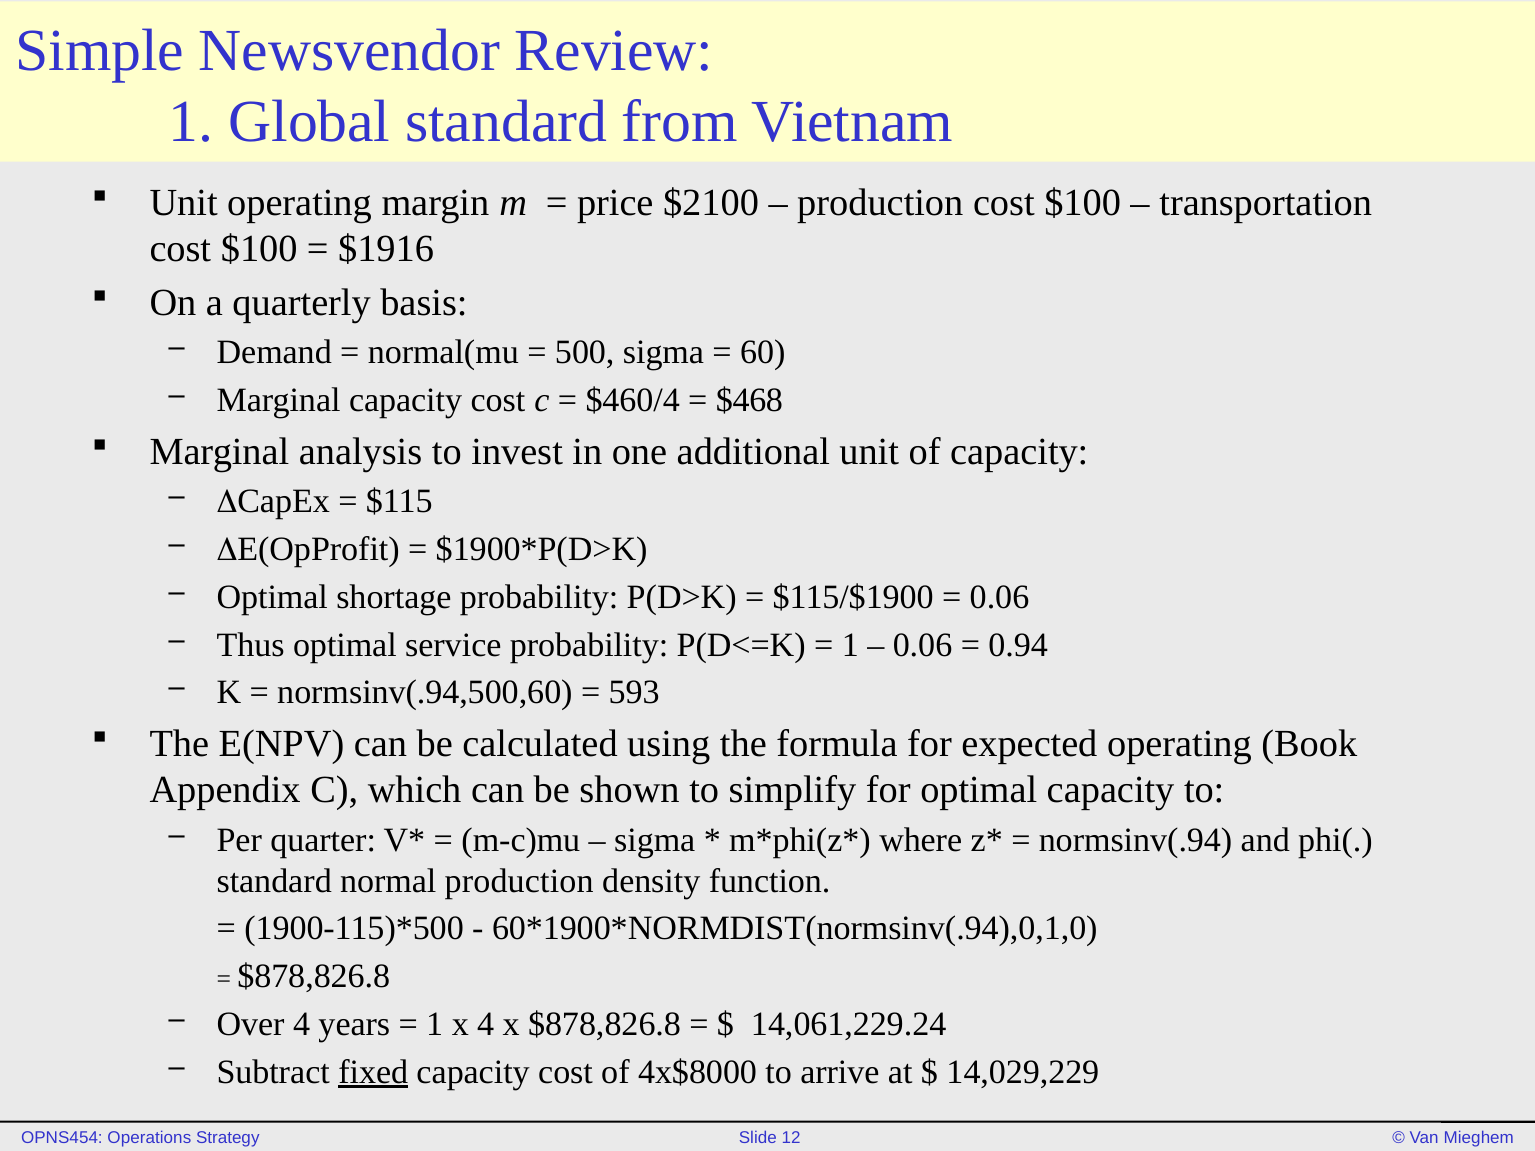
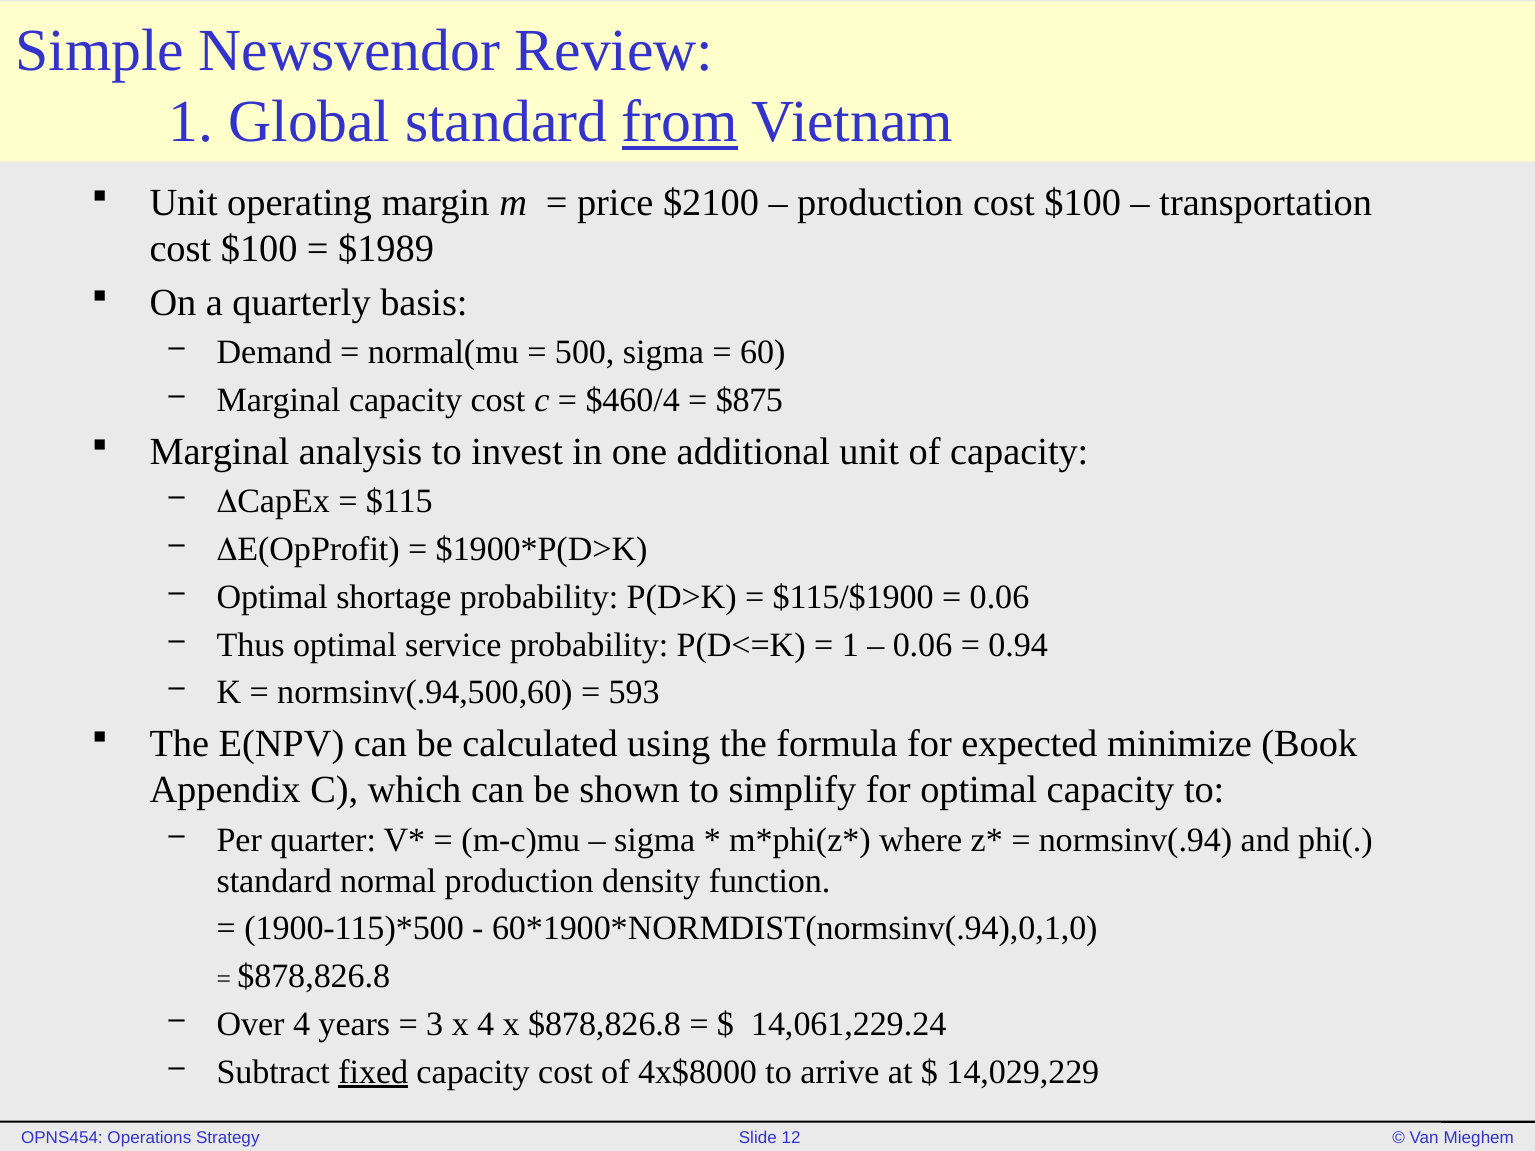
from underline: none -> present (680, 122)
$1916: $1916 -> $1989 (386, 249)
$468: $468 -> $875 (749, 400)
expected operating: operating -> minimize (1179, 744)
1: 1 -> 3 (435, 1024)
